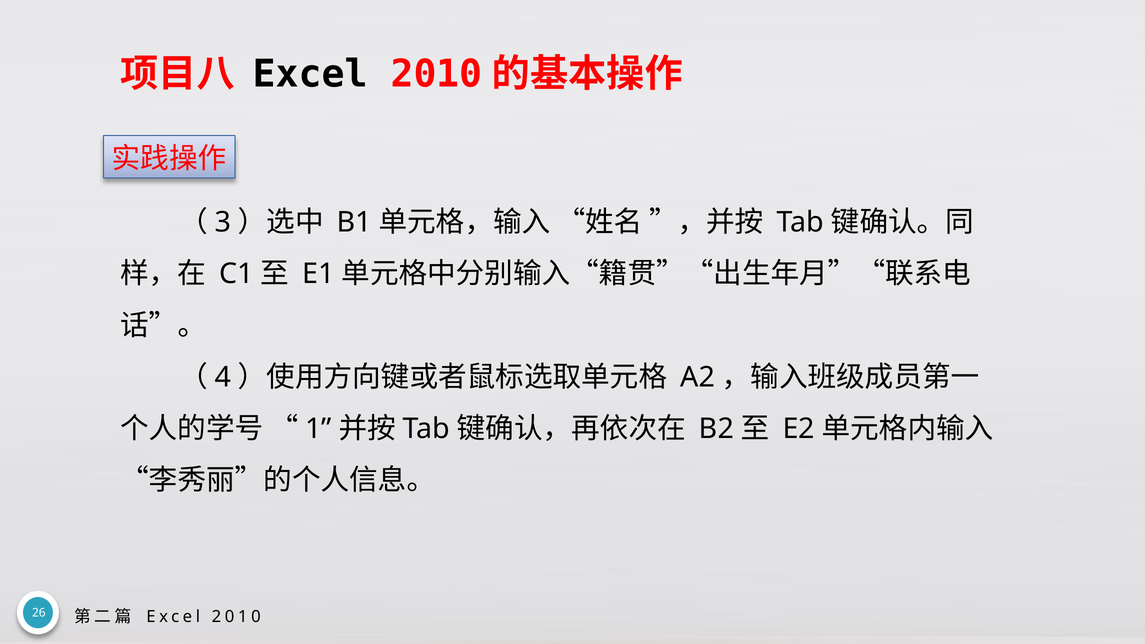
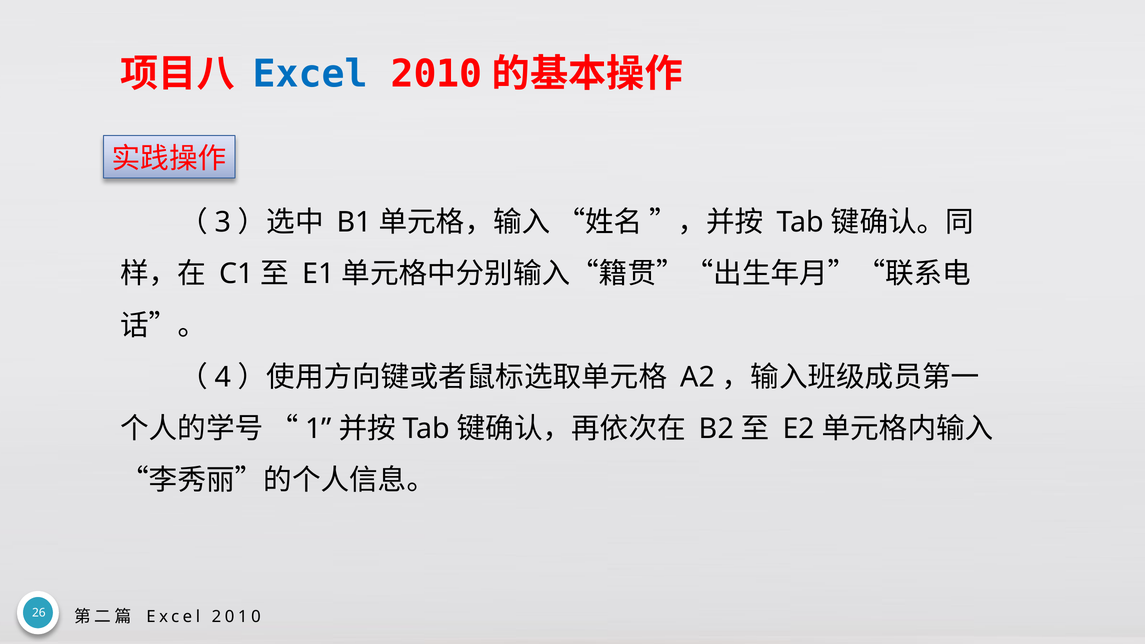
Excel colour: black -> blue (310, 74)
